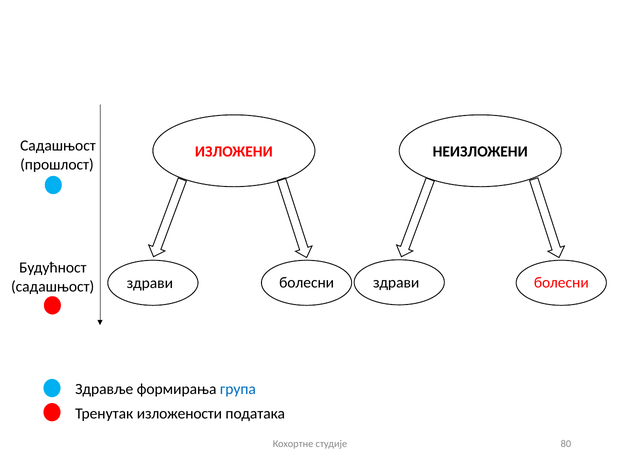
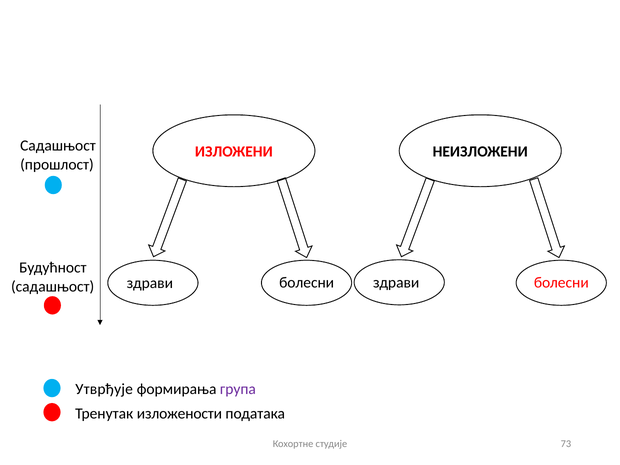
Здравље: Здравље -> Утврђује (104, 389)
група colour: blue -> purple (238, 389)
80: 80 -> 73 (566, 444)
